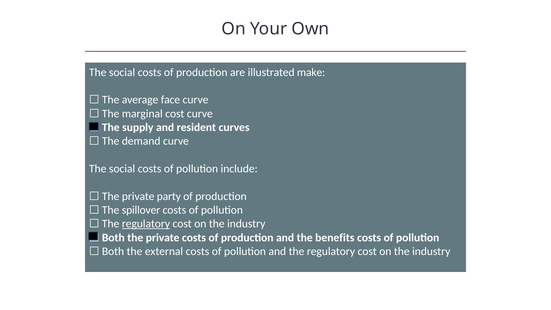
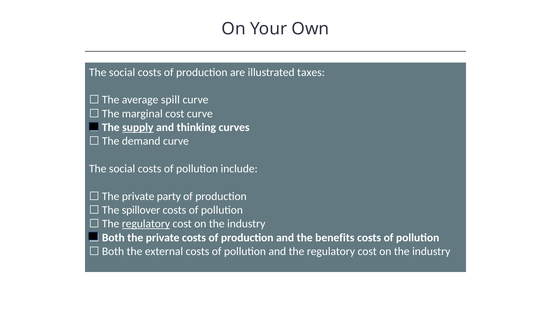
make: make -> taxes (311, 72)
face: face -> spill (170, 100)
supply underline: none -> present (138, 127)
resident: resident -> thinking (196, 127)
